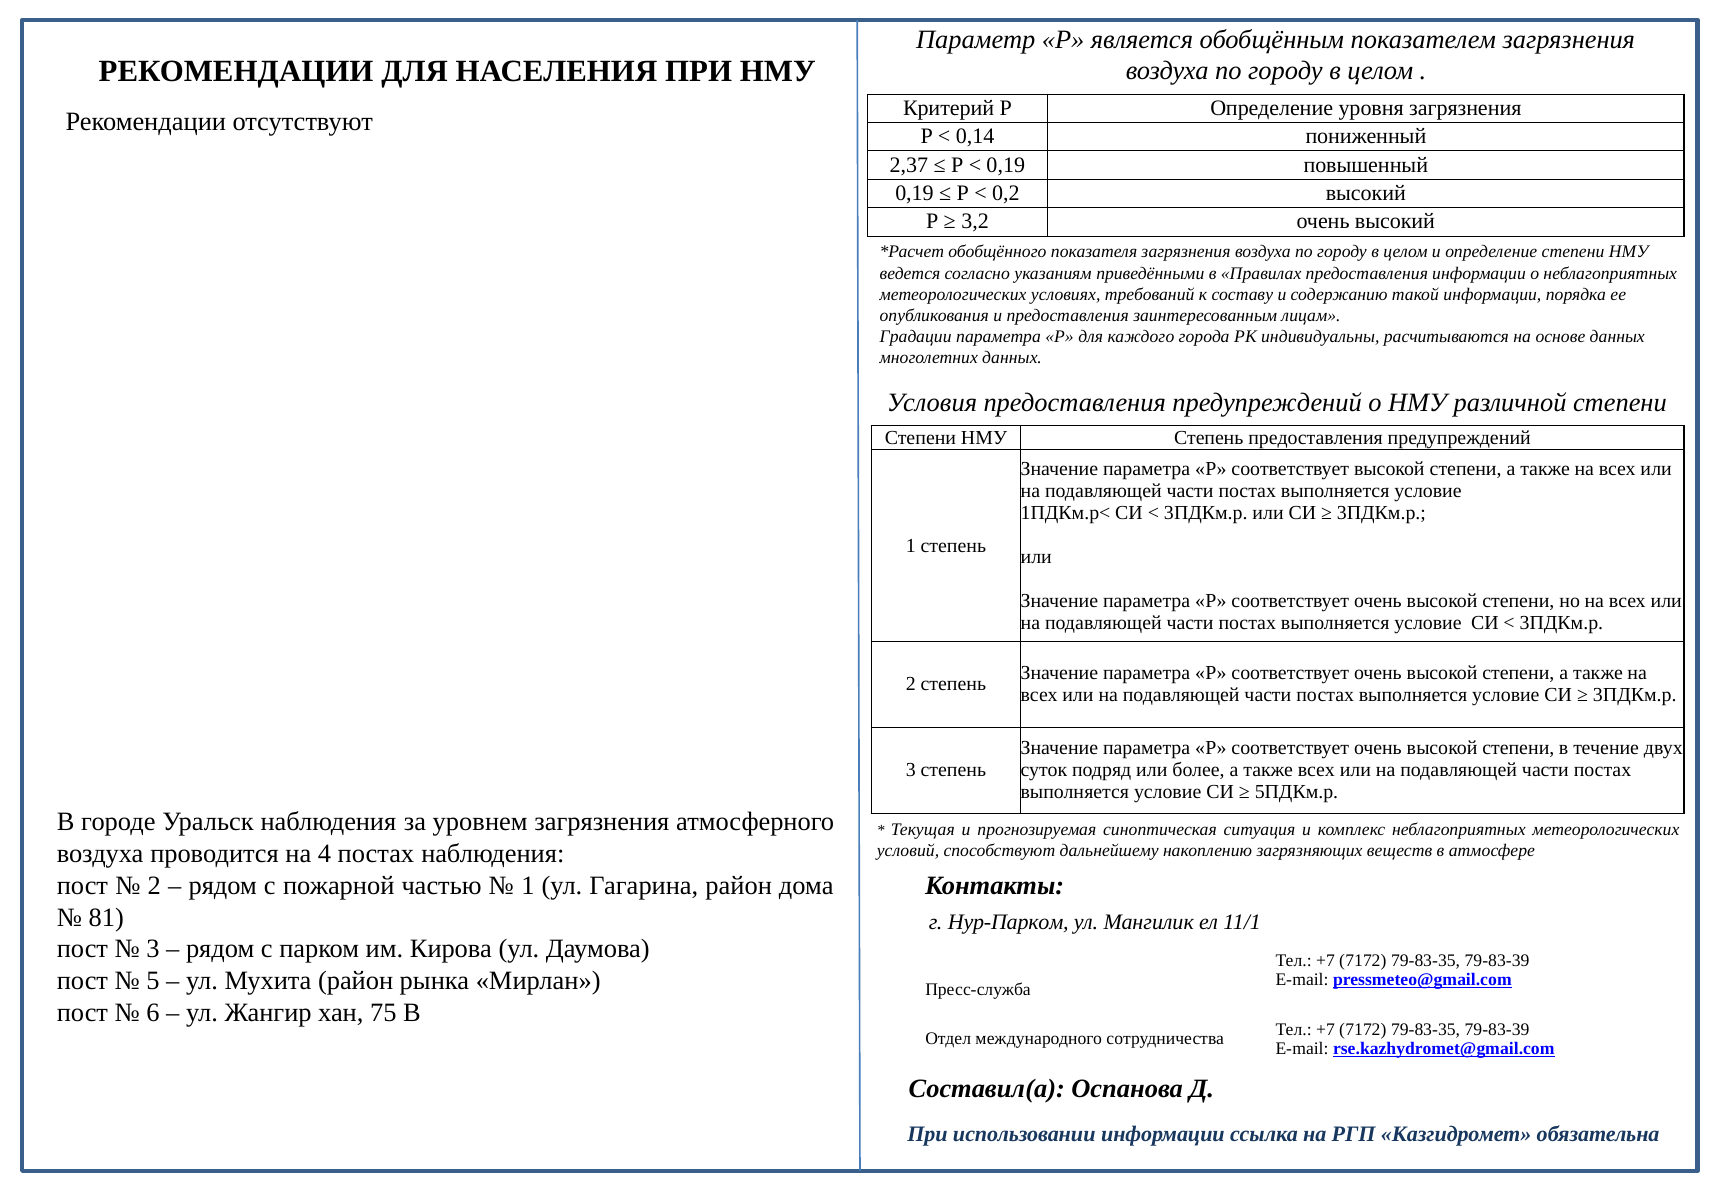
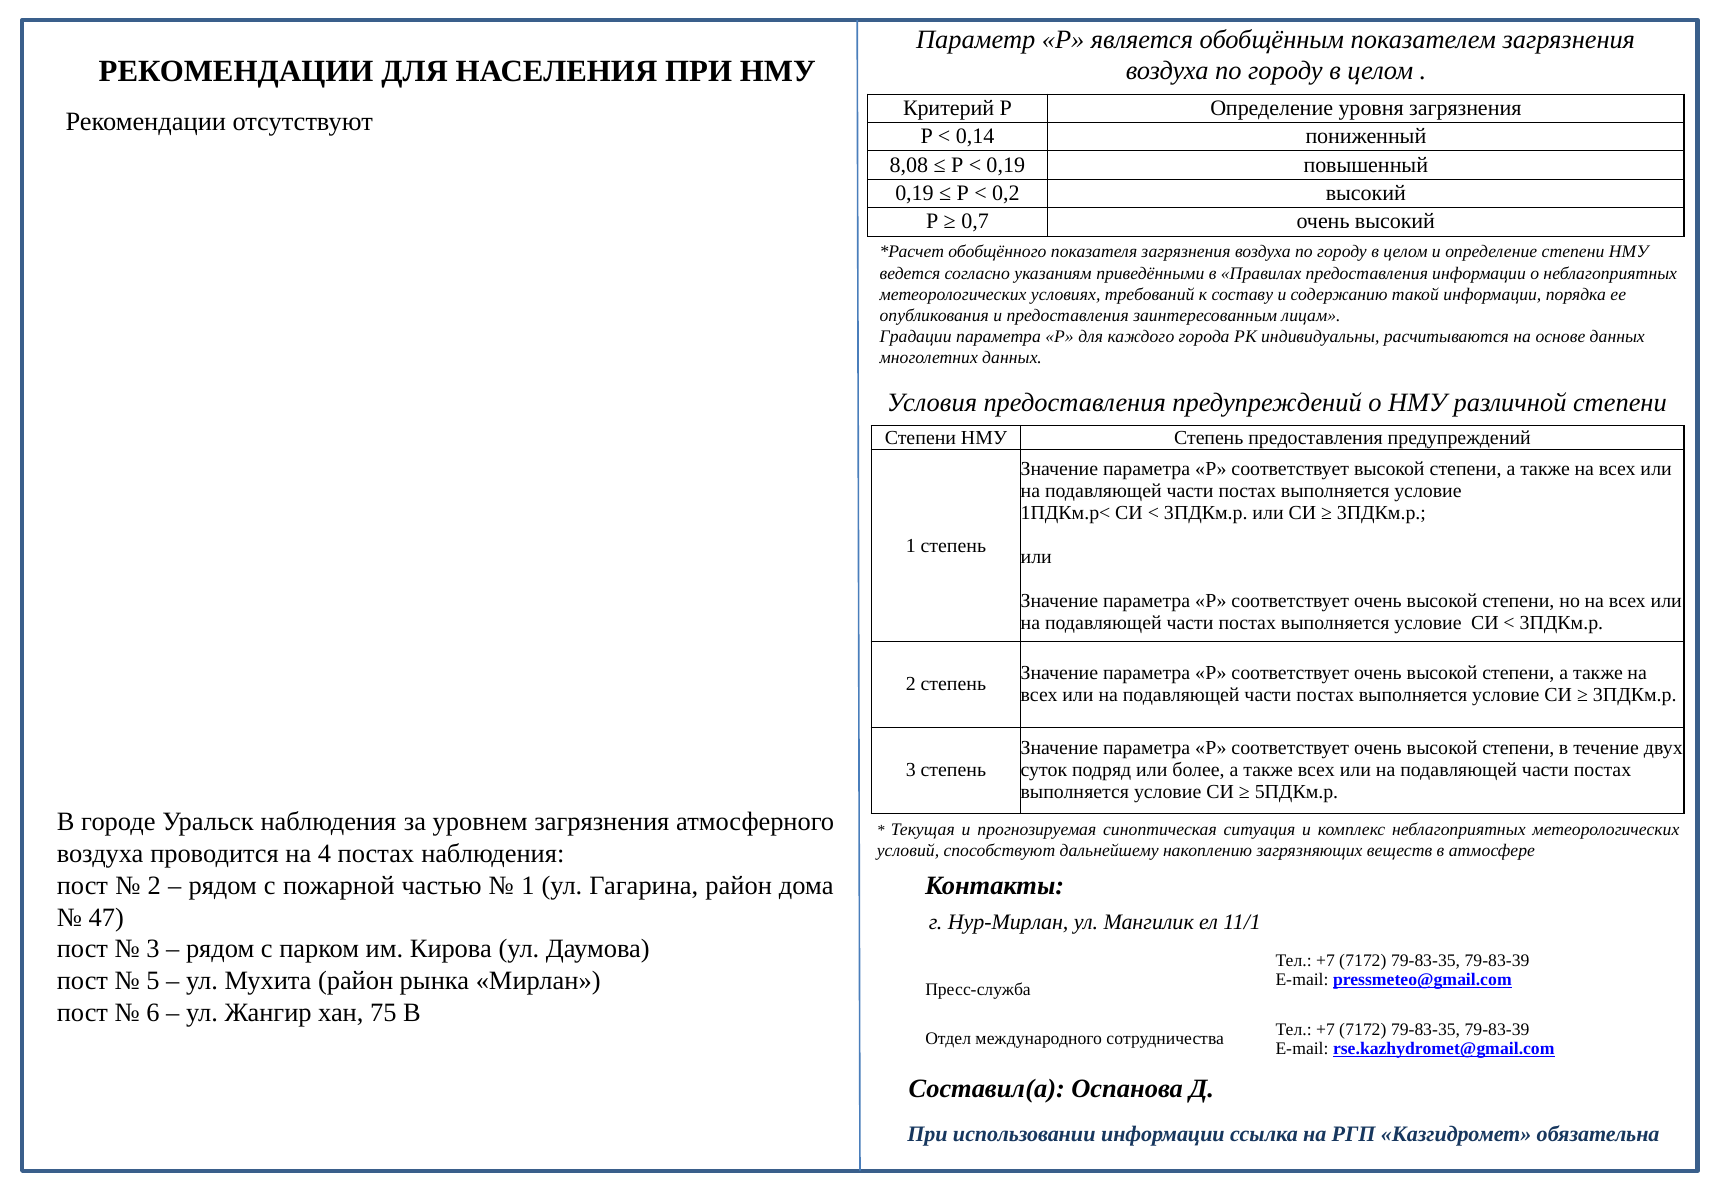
2,37: 2,37 -> 8,08 (909, 165)
3,2: 3,2 -> 0,7 (975, 222)
81: 81 -> 47 (106, 917)
Нур-Парком: Нур-Парком -> Нур-Мирлан (1008, 922)
